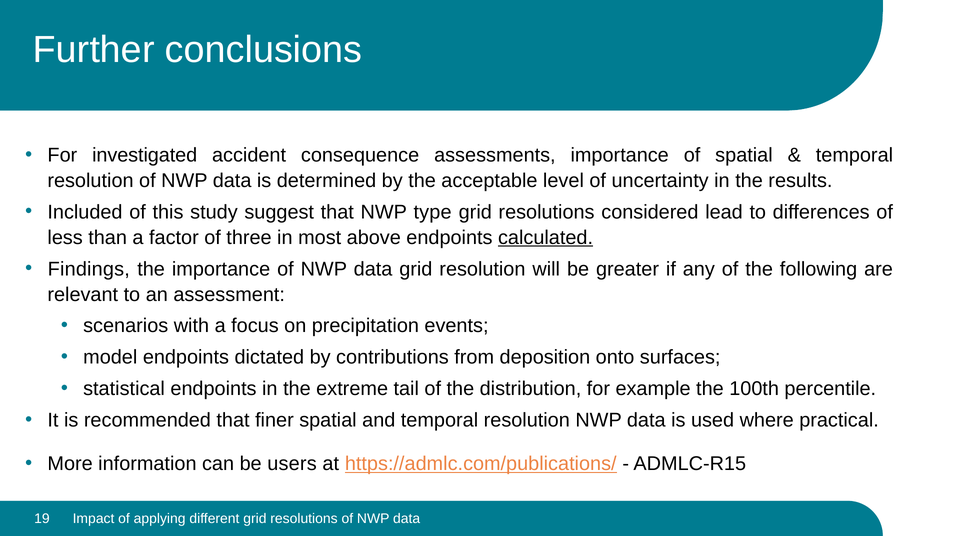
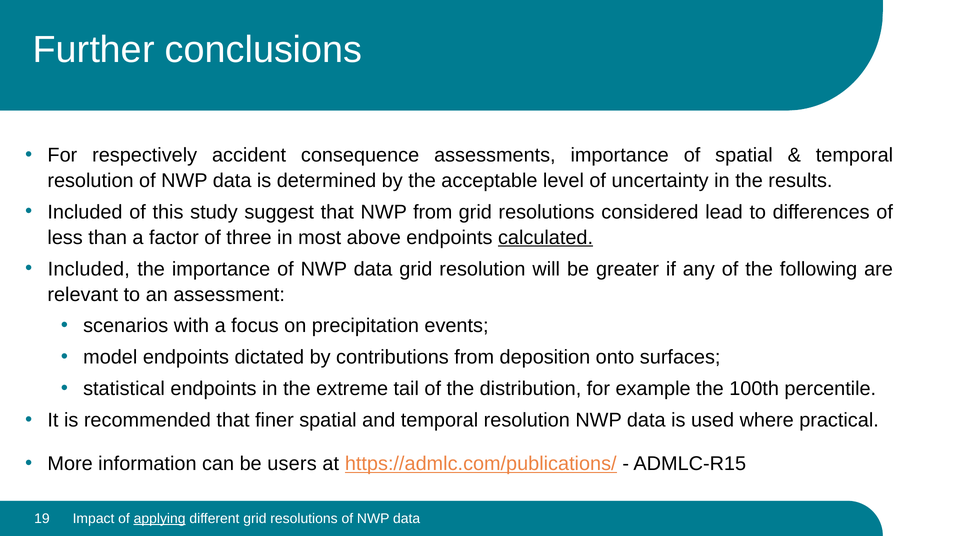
investigated: investigated -> respectively (145, 155)
NWP type: type -> from (433, 212)
Findings: Findings -> Included (89, 269)
applying underline: none -> present (160, 518)
